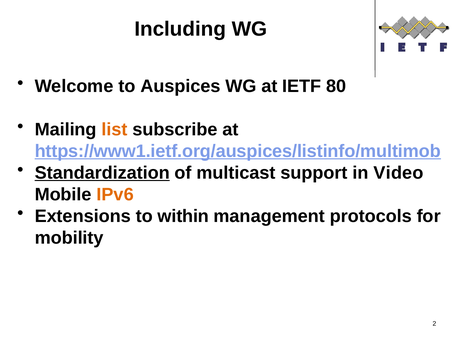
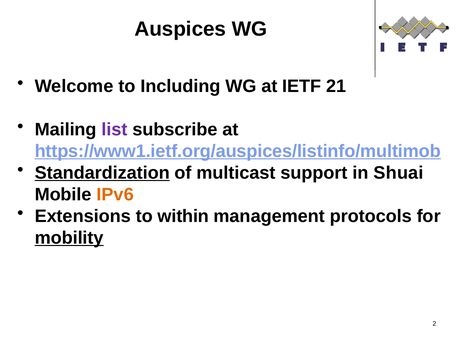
Including: Including -> Auspices (180, 29)
Auspices: Auspices -> Including (180, 86)
80: 80 -> 21 (336, 86)
list colour: orange -> purple (115, 129)
Video: Video -> Shuai (399, 173)
mobility underline: none -> present (69, 238)
